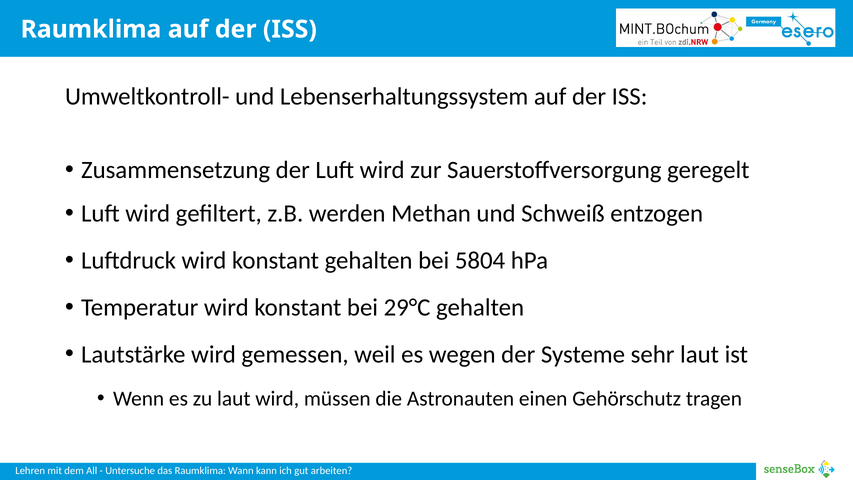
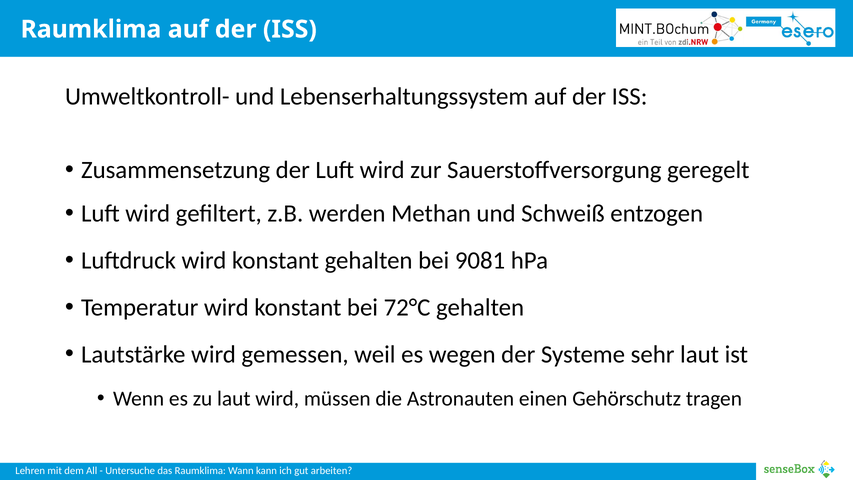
5804: 5804 -> 9081 (480, 261)
29°C: 29°C -> 72°C (407, 308)
